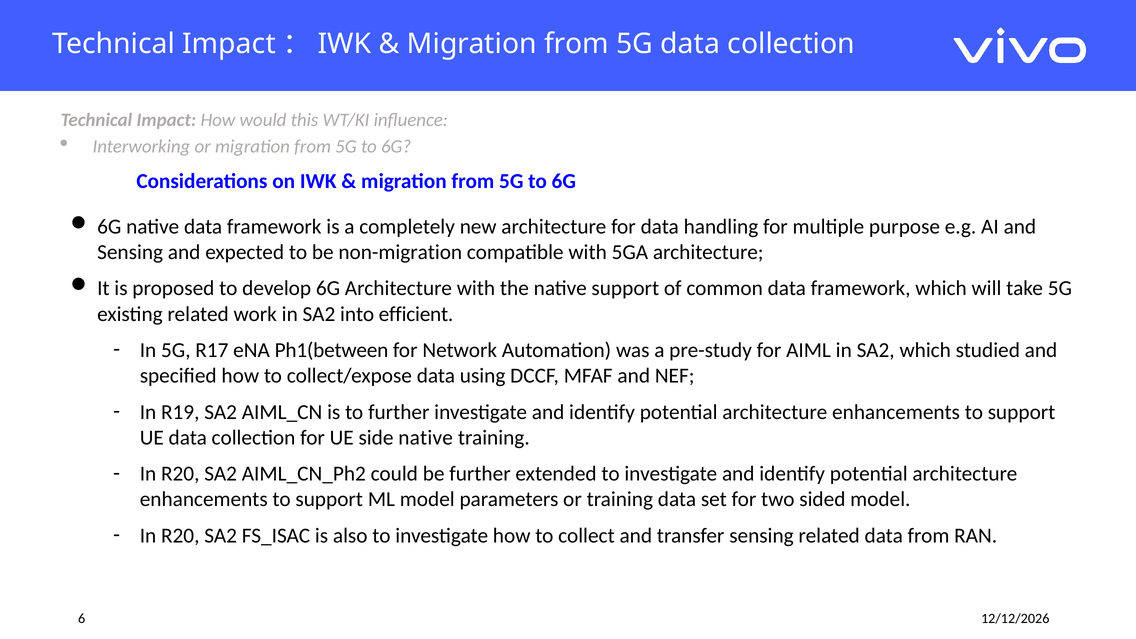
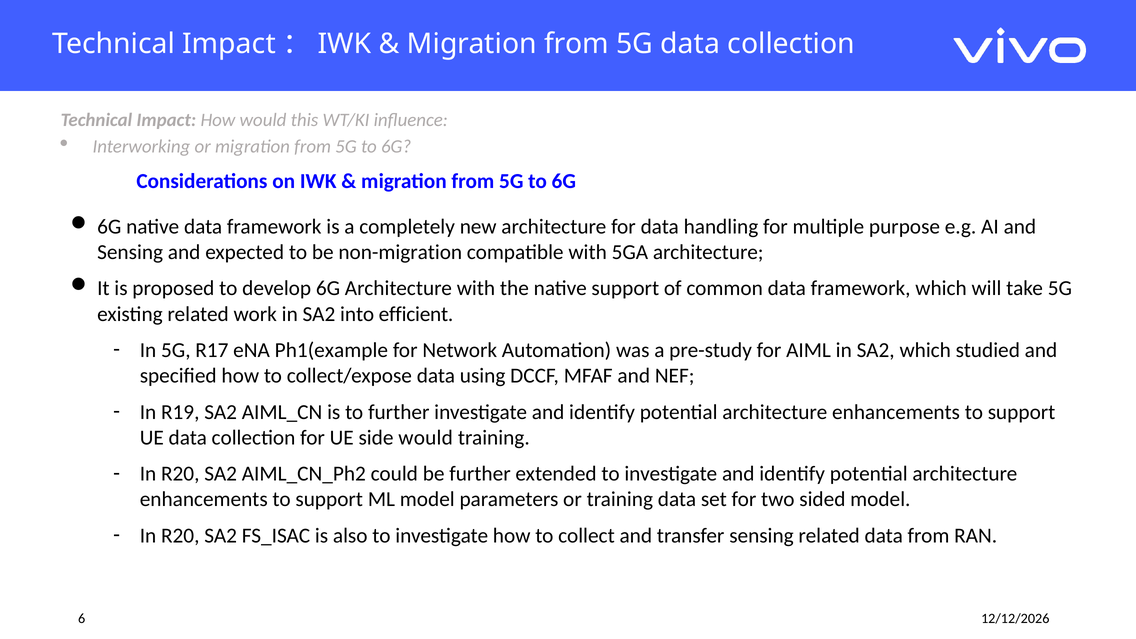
Ph1(between: Ph1(between -> Ph1(example (331, 350)
side native: native -> would (426, 438)
